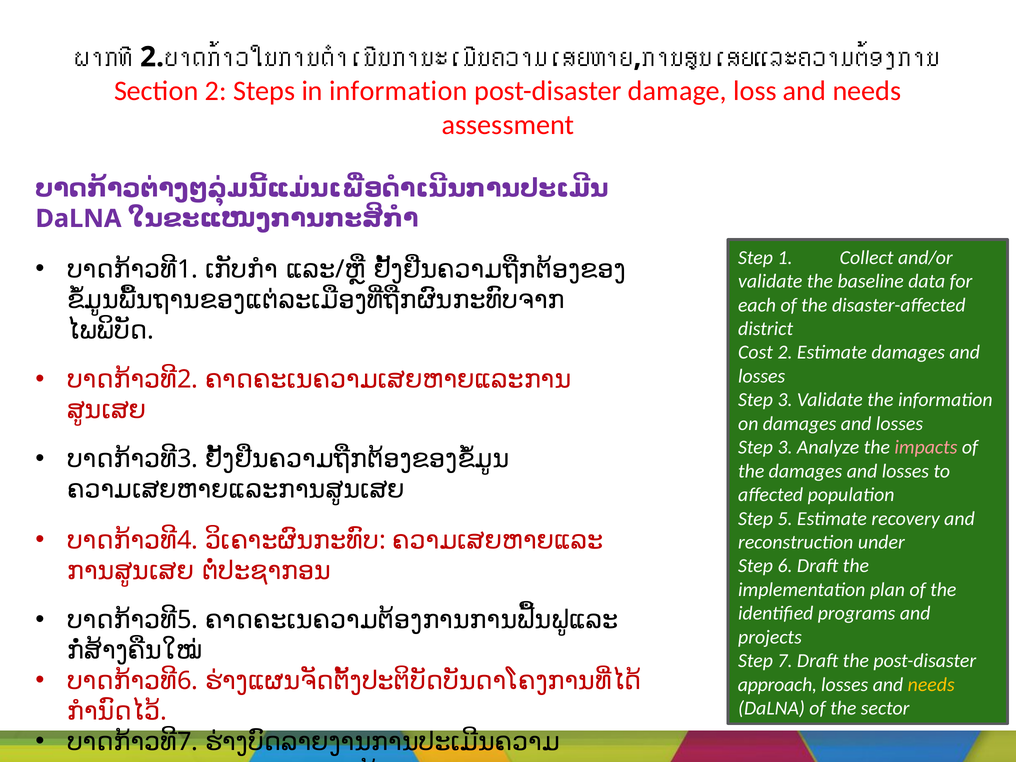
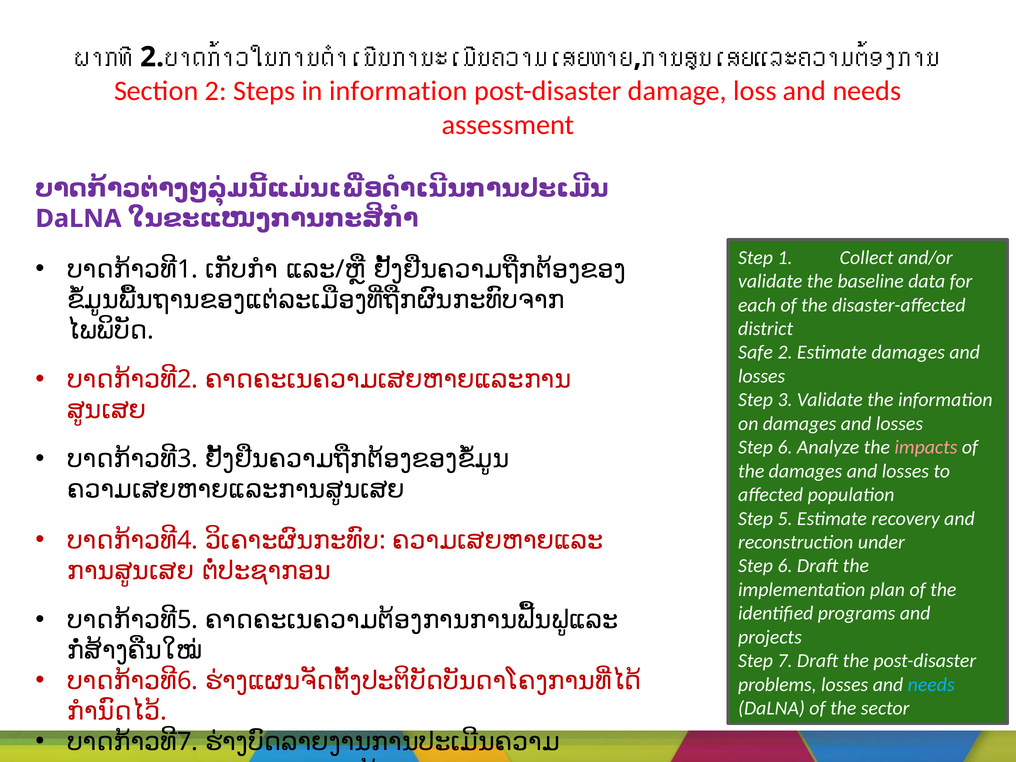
Cost: Cost -> Safe (756, 352)
3: 3 -> 6 (785, 447)
approach: approach -> problems (777, 685)
needs colour: yellow -> light blue (931, 685)
